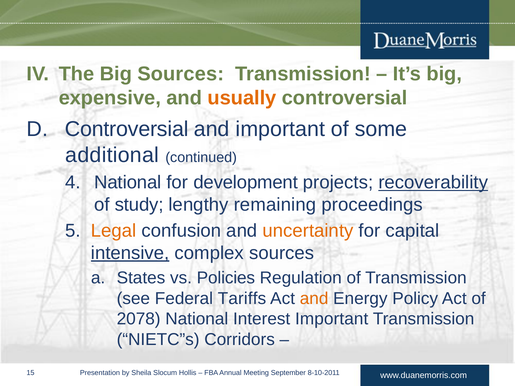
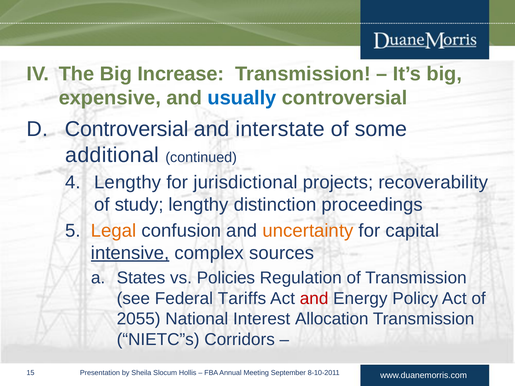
Big Sources: Sources -> Increase (181, 74)
usually colour: orange -> blue (242, 98)
and important: important -> interstate (280, 129)
National: National -> Lengthy (128, 183)
development: development -> jurisdictional (246, 183)
recoverability underline: present -> none (433, 183)
remaining: remaining -> distinction (275, 205)
and colour: orange -> red (314, 299)
2078: 2078 -> 2055 (139, 319)
Interest Important: Important -> Allocation (332, 319)
